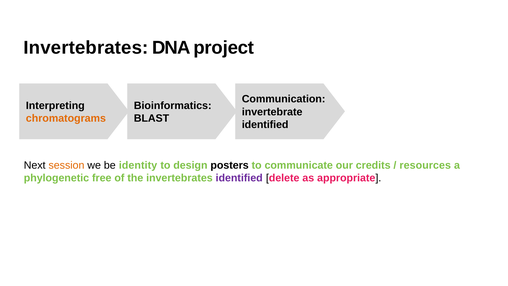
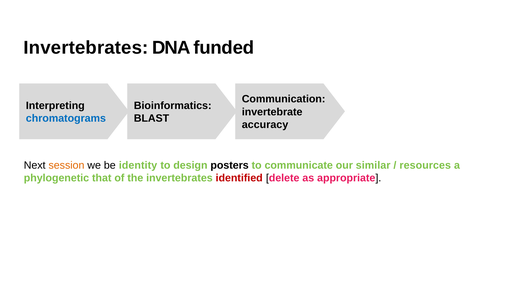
project: project -> funded (224, 48)
chromatograms colour: orange -> blue (66, 118)
identified: identified -> accuracy (265, 124)
credits: credits -> similar (373, 165)
free: free -> that (102, 178)
identified colour: purple -> red (239, 178)
